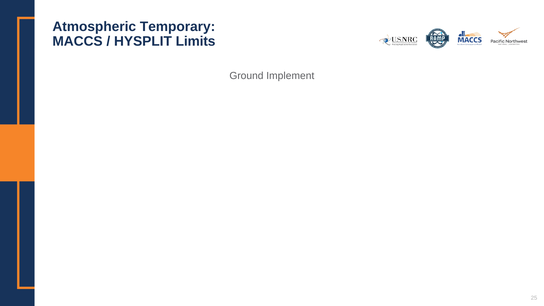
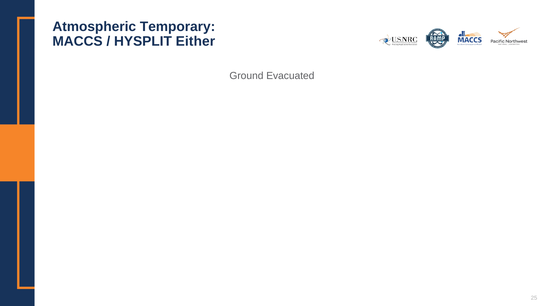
Limits: Limits -> Either (195, 41)
Implement: Implement -> Evacuated (290, 76)
